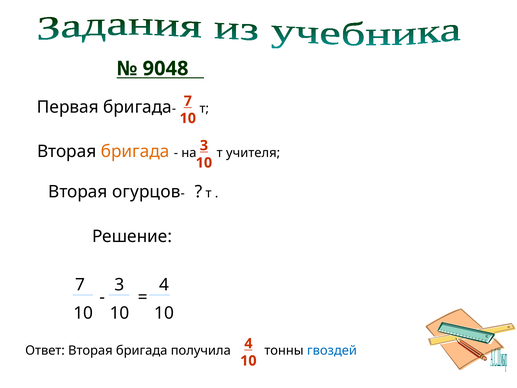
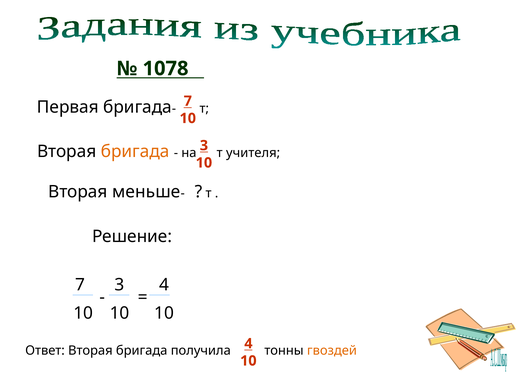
9048: 9048 -> 1078 (166, 69)
огурцов: огурцов -> меньше (146, 192)
гвоздей colour: blue -> orange (332, 350)
